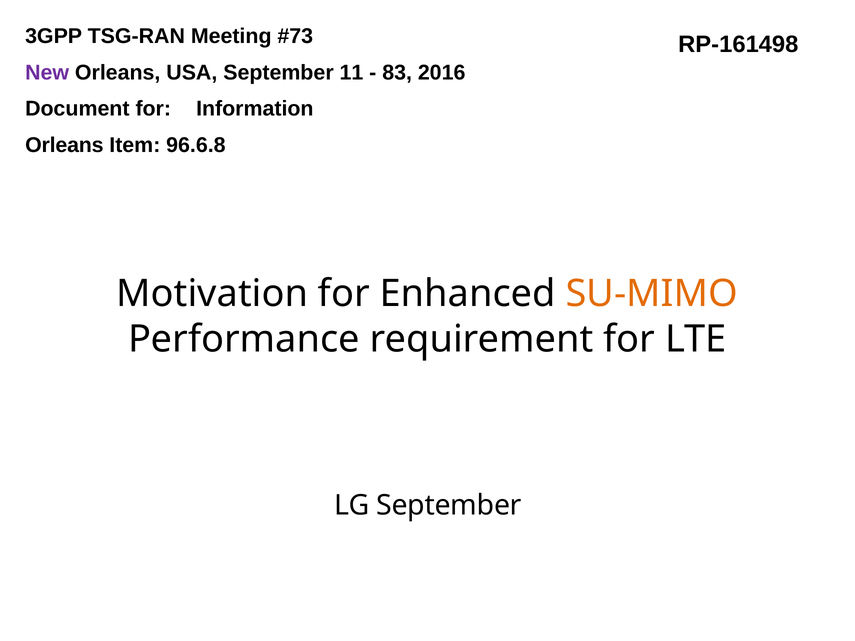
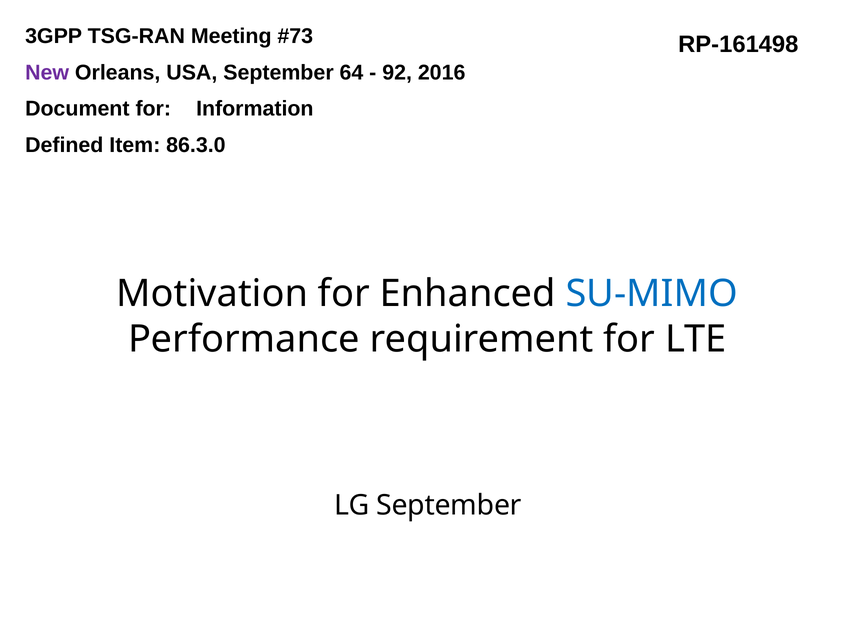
11: 11 -> 64 (351, 73)
83: 83 -> 92 (397, 73)
Orleans: Orleans -> Defined (64, 145)
96.6.8: 96.6.8 -> 86.3.0 (196, 145)
SU-MIMO colour: orange -> blue (652, 294)
